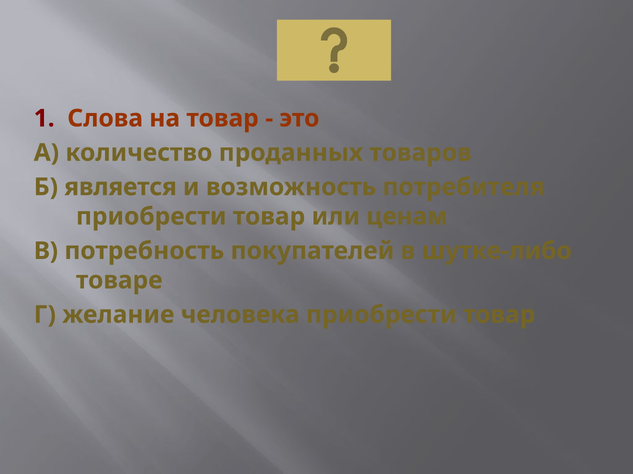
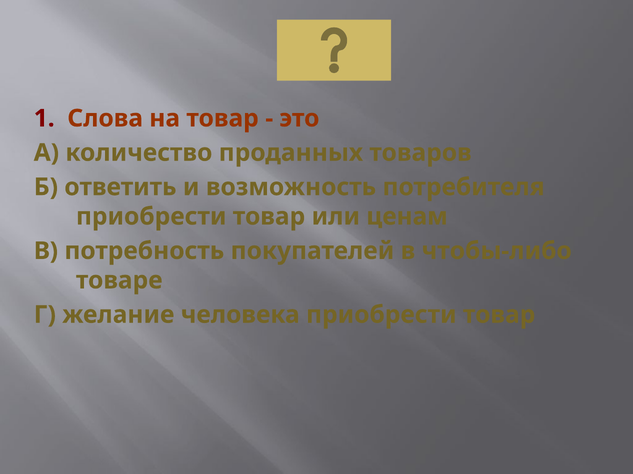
является: является -> ответить (120, 187)
шутке-либо: шутке-либо -> чтобы-либо (497, 251)
